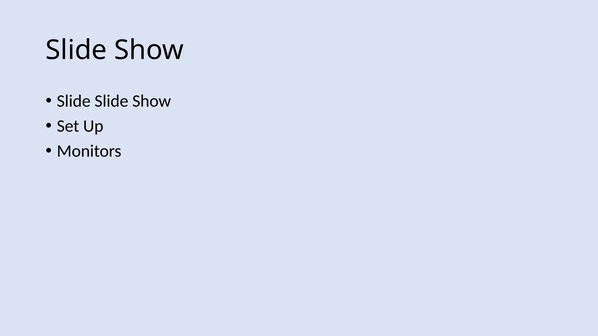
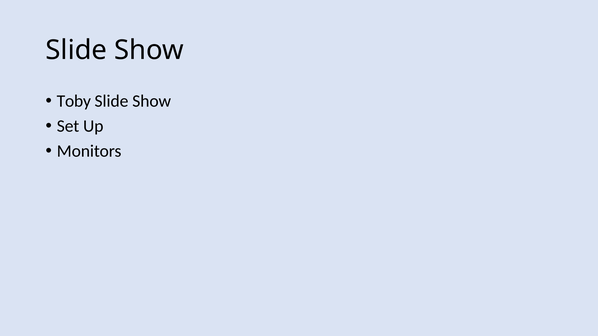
Slide: Slide -> Toby (74, 101)
